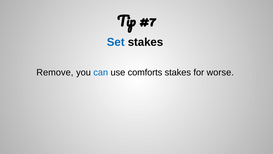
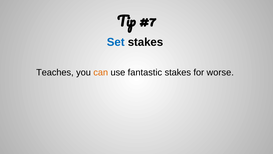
Remove: Remove -> Teaches (55, 72)
can colour: blue -> orange (101, 72)
comforts: comforts -> fantastic (145, 72)
